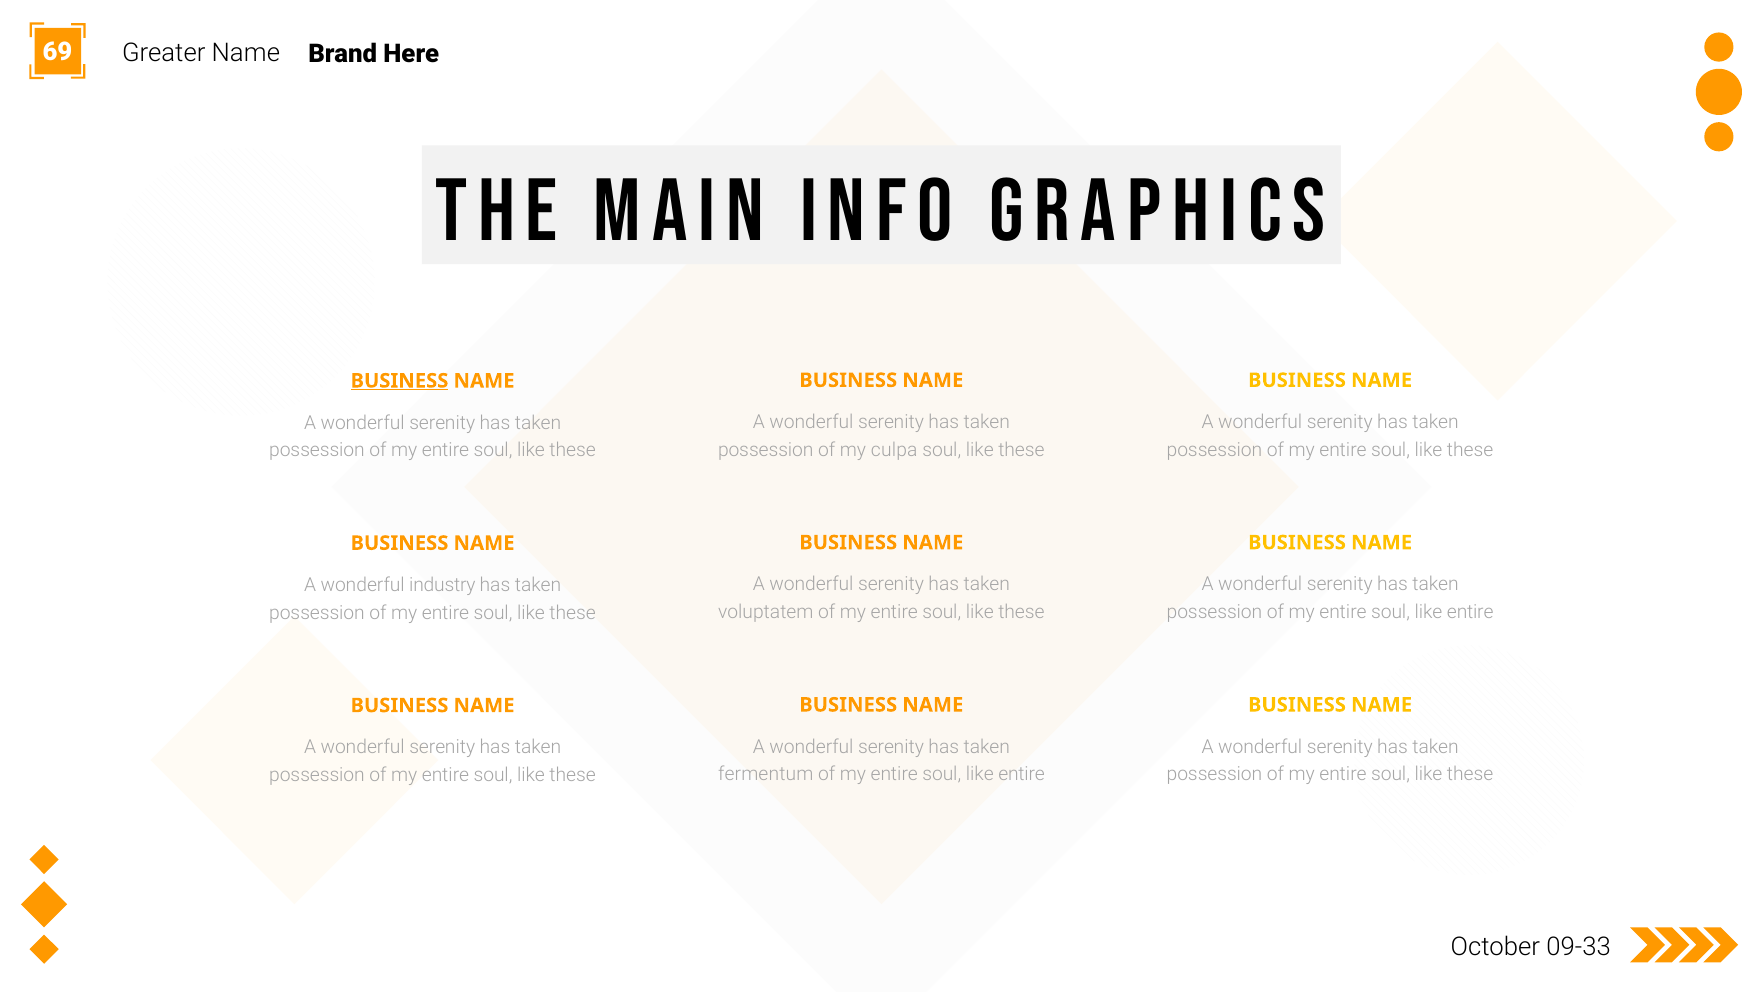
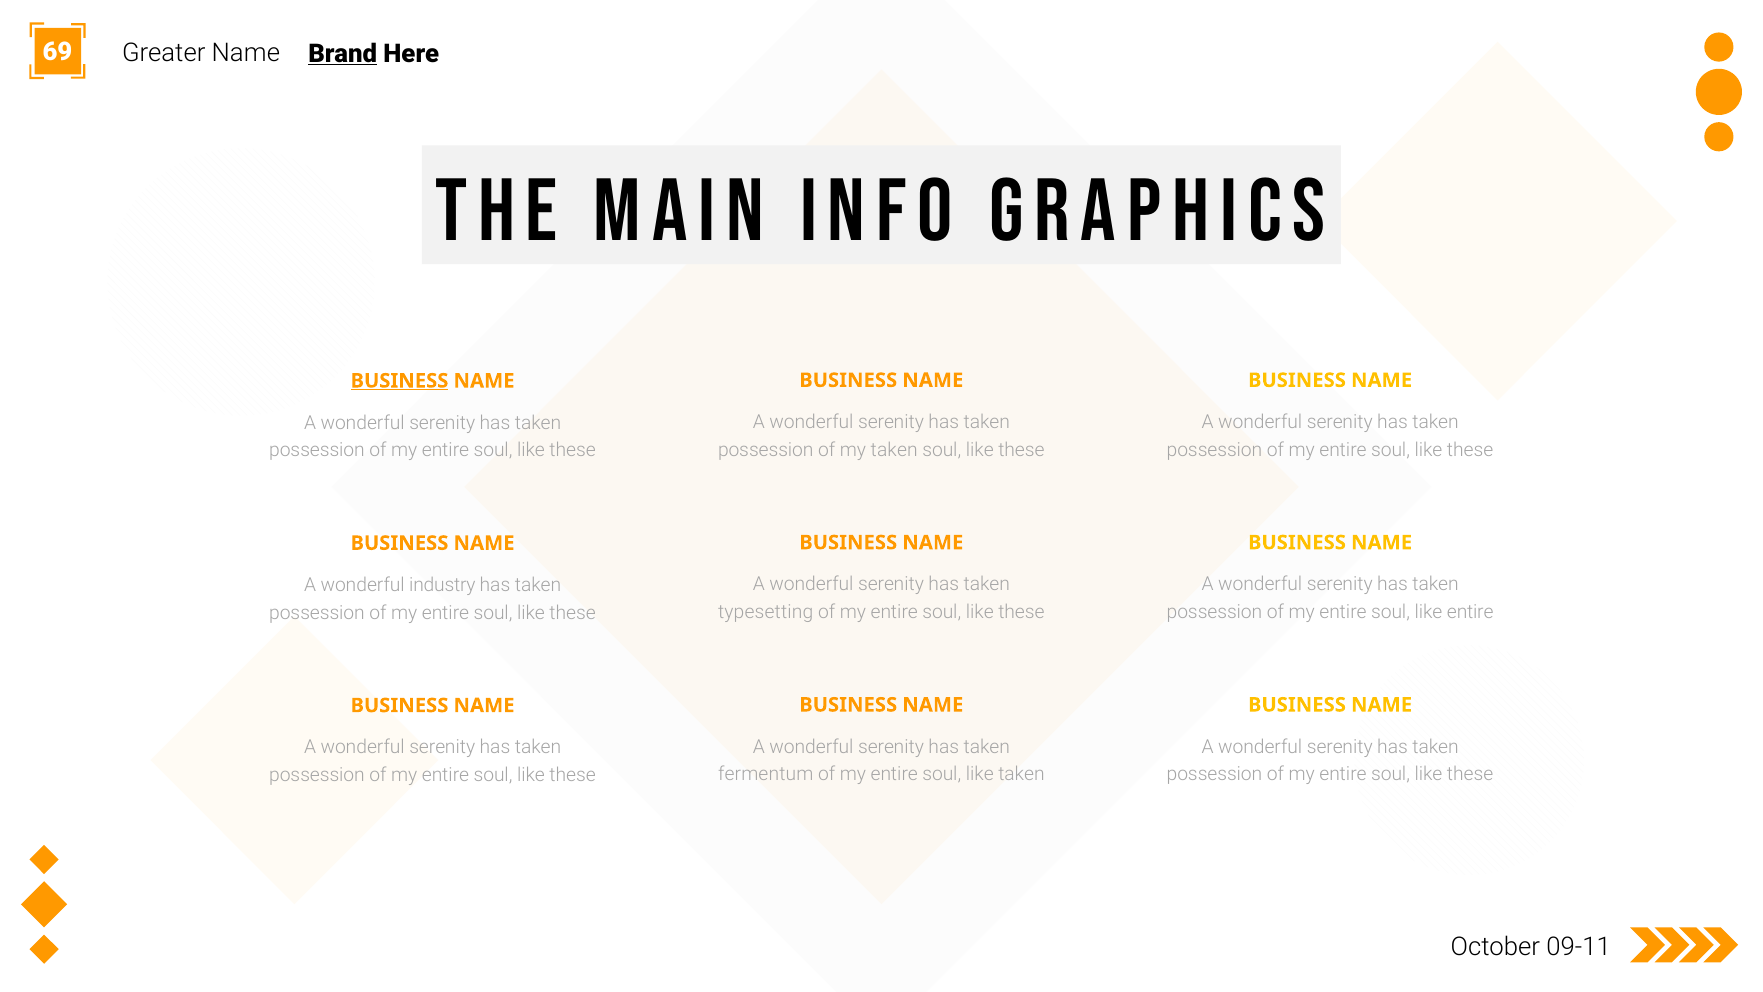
Brand underline: none -> present (343, 54)
my culpa: culpa -> taken (894, 450)
voluptatem: voluptatem -> typesetting (766, 612)
entire: entire -> taken (1021, 774)
09-33: 09-33 -> 09-11 (1579, 947)
